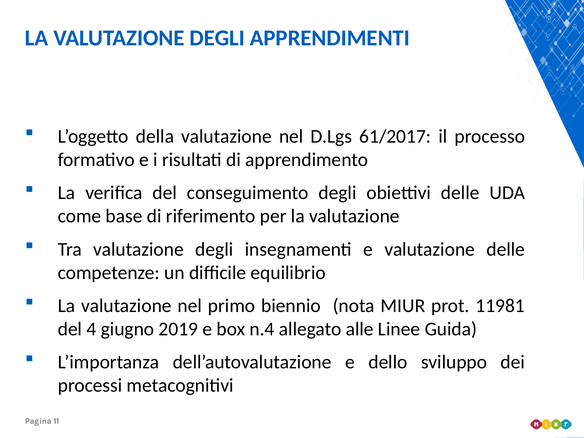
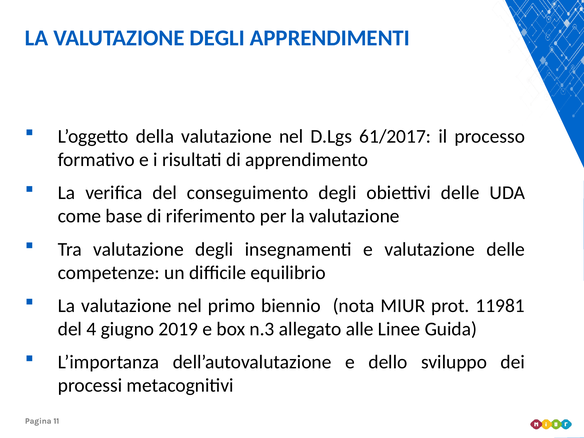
n.4: n.4 -> n.3 (262, 329)
